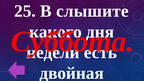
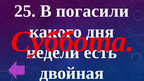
слышите: слышите -> погасили (92, 11)
